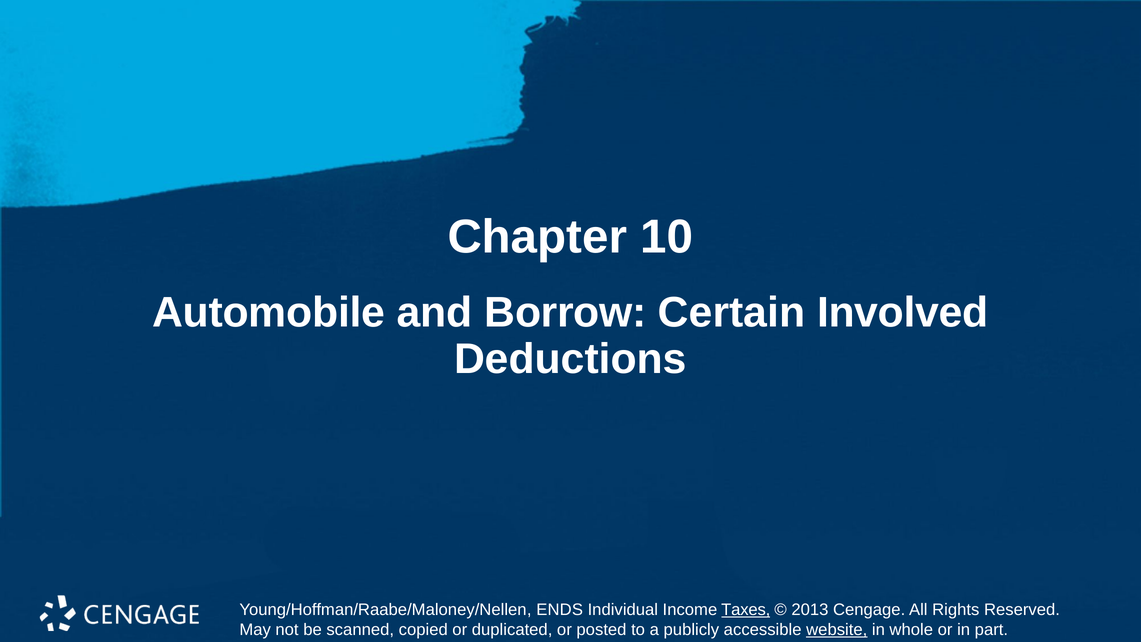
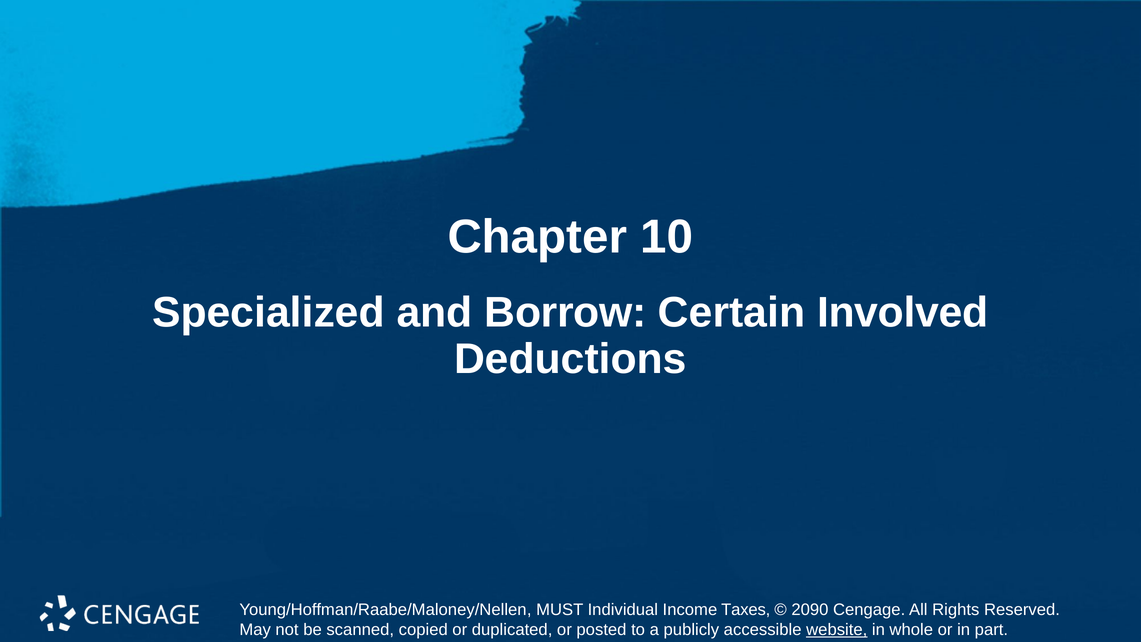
Automobile: Automobile -> Specialized (268, 313)
ENDS: ENDS -> MUST (560, 609)
Taxes underline: present -> none (746, 609)
2013: 2013 -> 2090 (810, 609)
